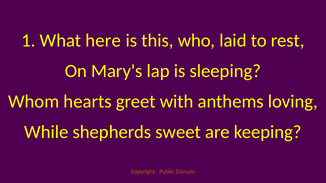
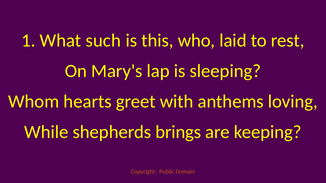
here: here -> such (103, 41)
sweet: sweet -> brings (178, 132)
